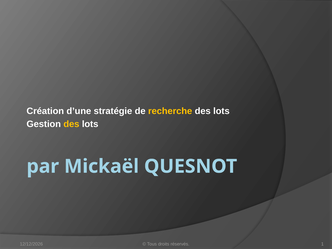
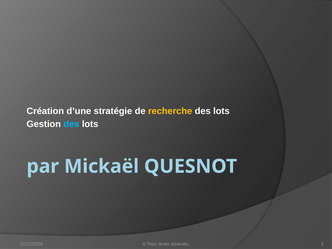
des colour: yellow -> light blue (71, 124)
